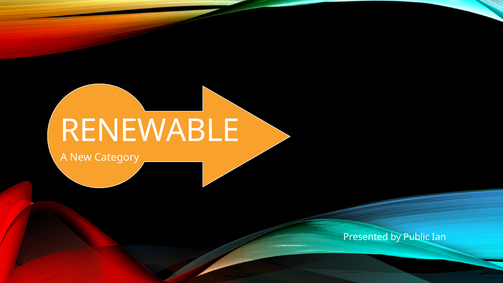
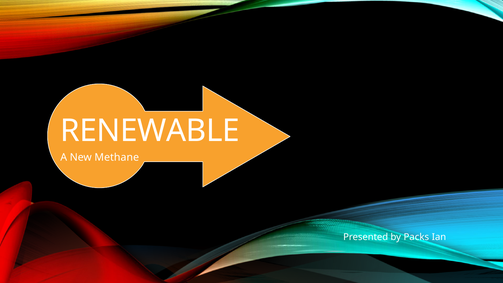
Category: Category -> Methane (117, 157)
Public: Public -> Packs (416, 237)
